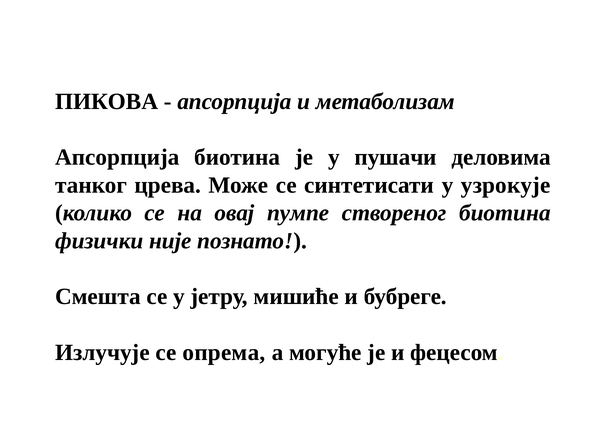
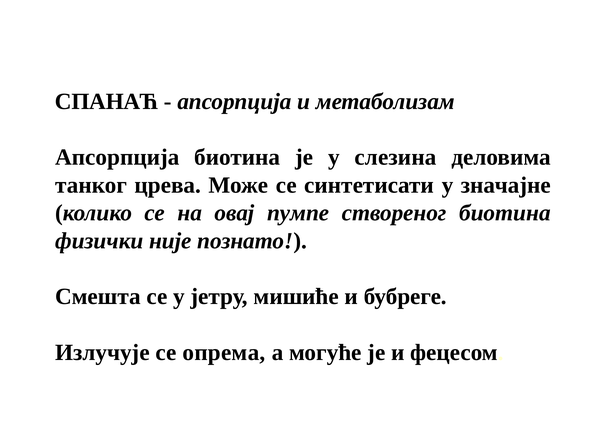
ПИКОВА: ПИКОВА -> СПАНАЋ (107, 101)
пушачи: пушачи -> слезина (396, 157)
узрокује: узрокује -> значајне (506, 185)
